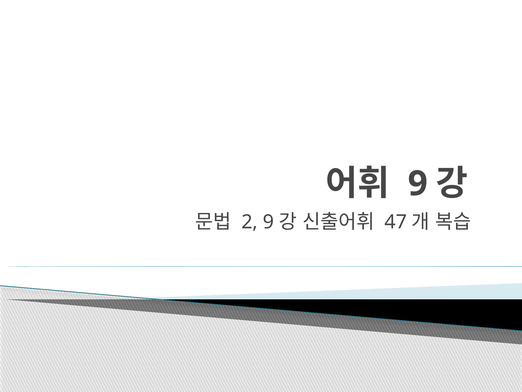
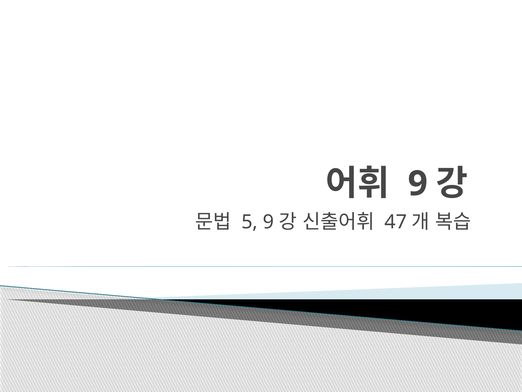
2: 2 -> 5 (250, 222)
